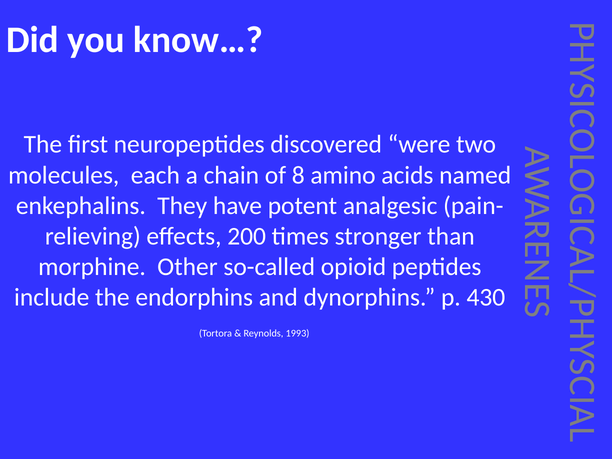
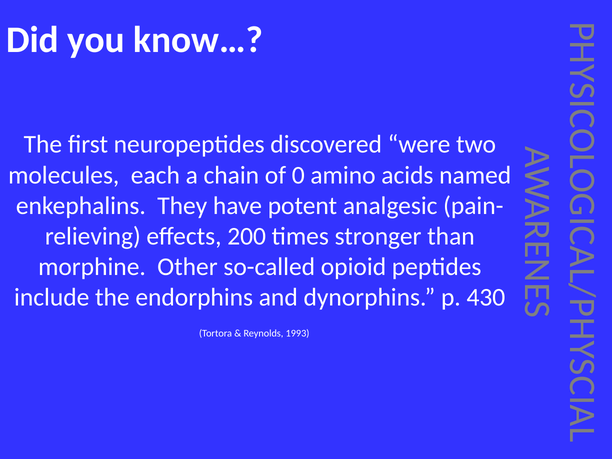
8: 8 -> 0 (298, 175)
